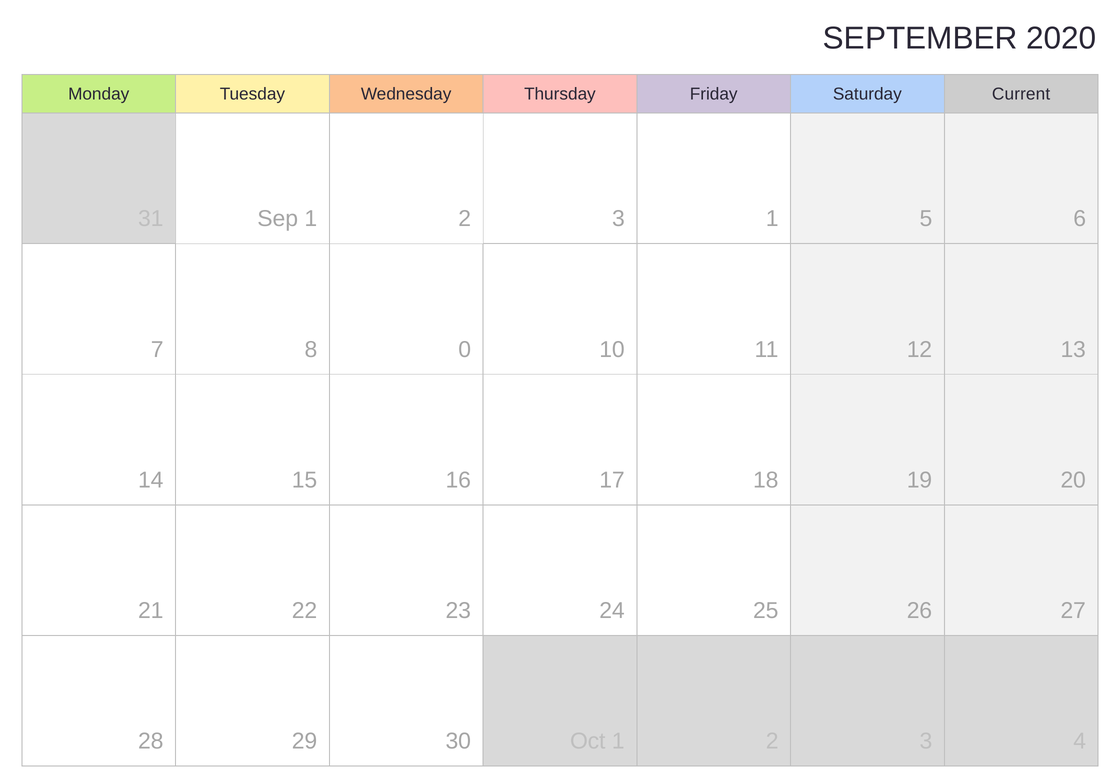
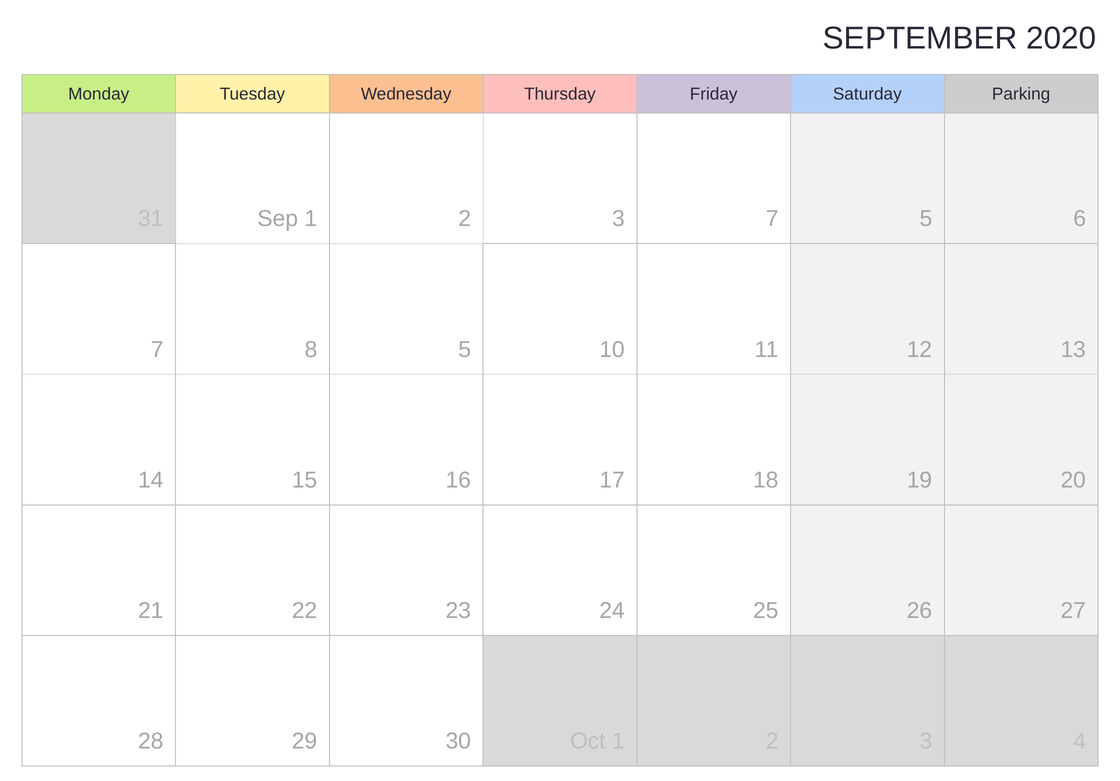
Current: Current -> Parking (1021, 94)
3 1: 1 -> 7 (772, 219)
8 0: 0 -> 5 (465, 350)
